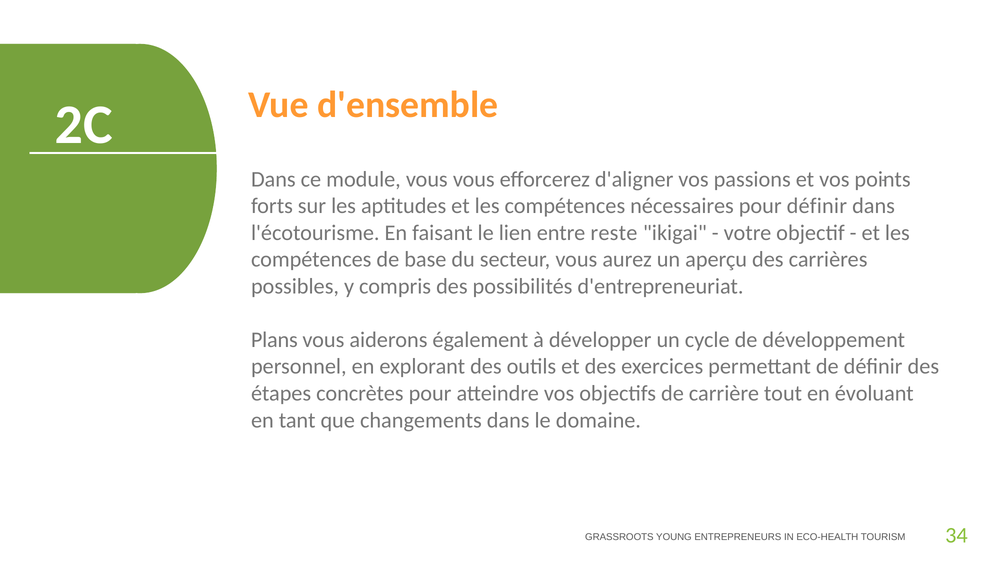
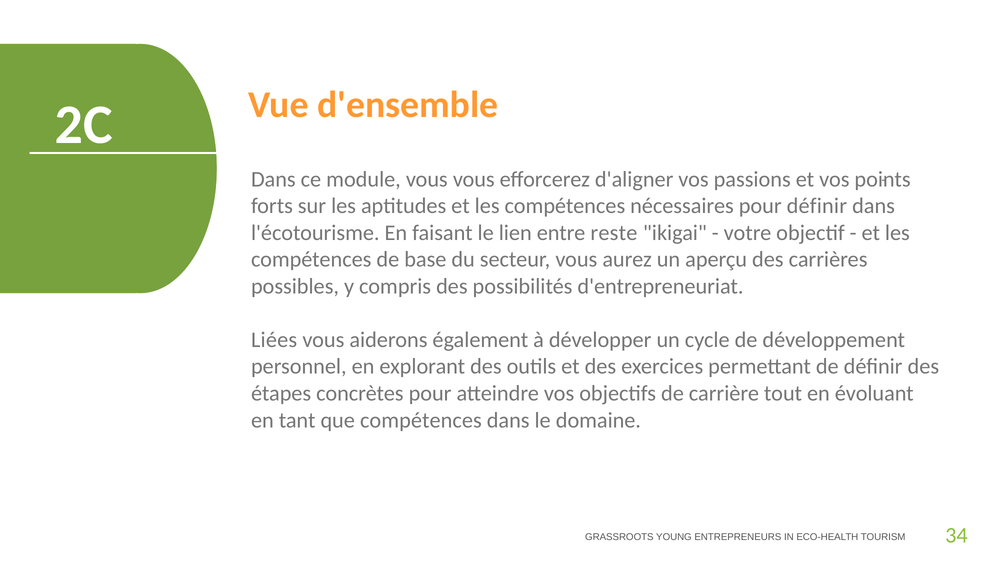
Plans: Plans -> Liées (274, 340)
que changements: changements -> compétences (421, 420)
